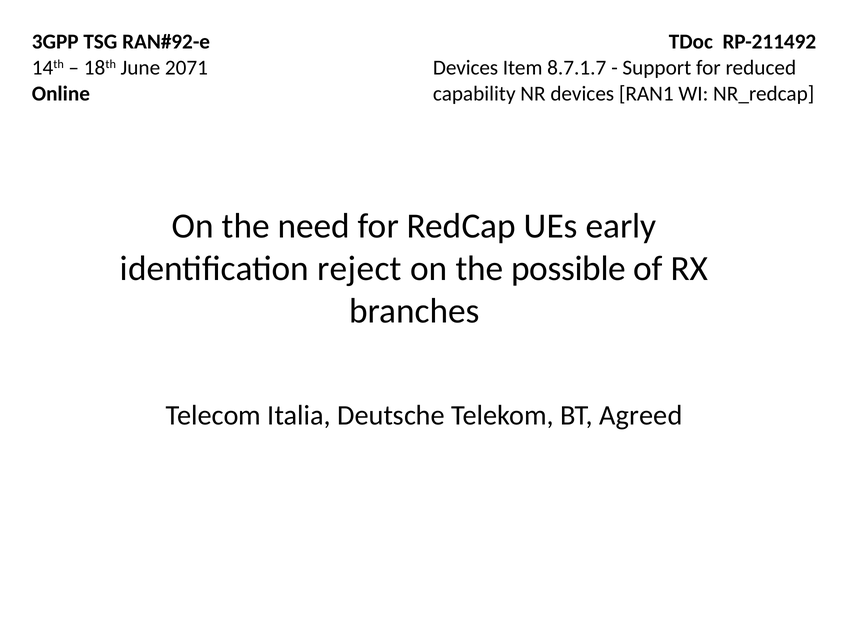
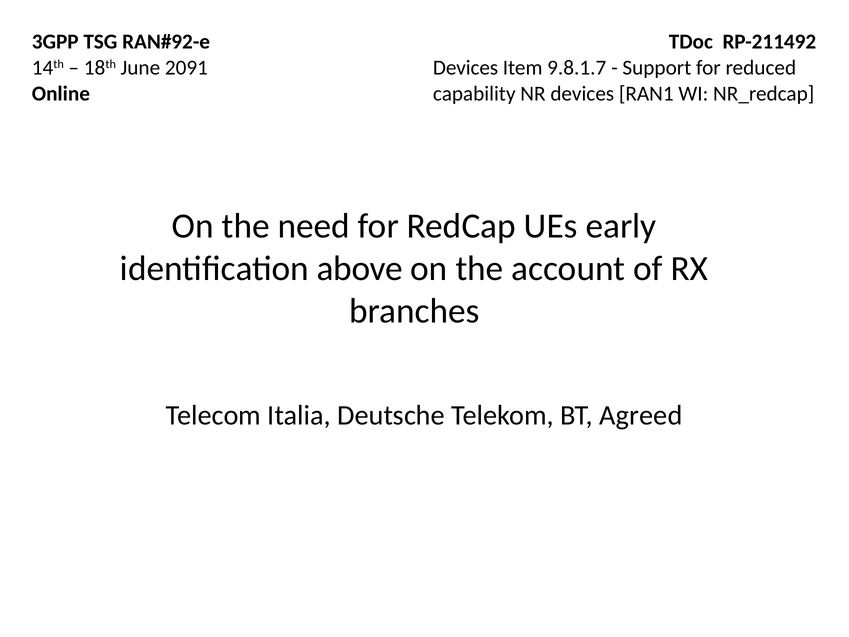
2071: 2071 -> 2091 (186, 68)
8.7.1.7: 8.7.1.7 -> 9.8.1.7 (577, 68)
reject: reject -> above (360, 268)
possible: possible -> account (568, 268)
